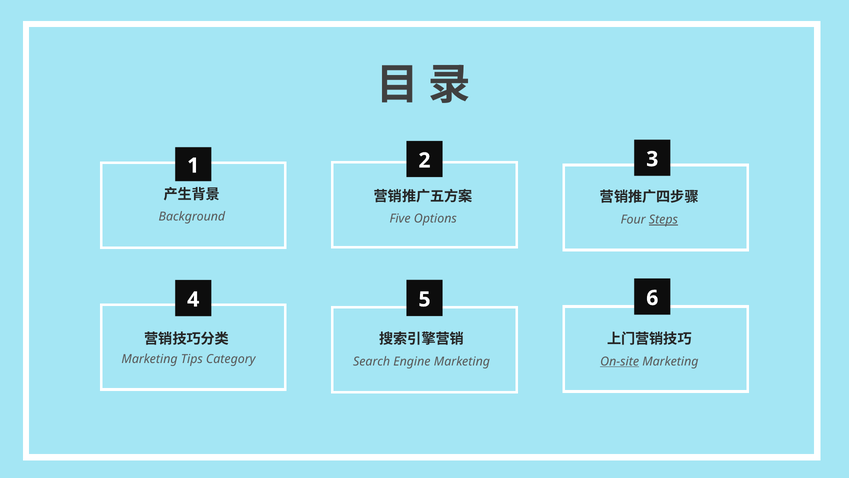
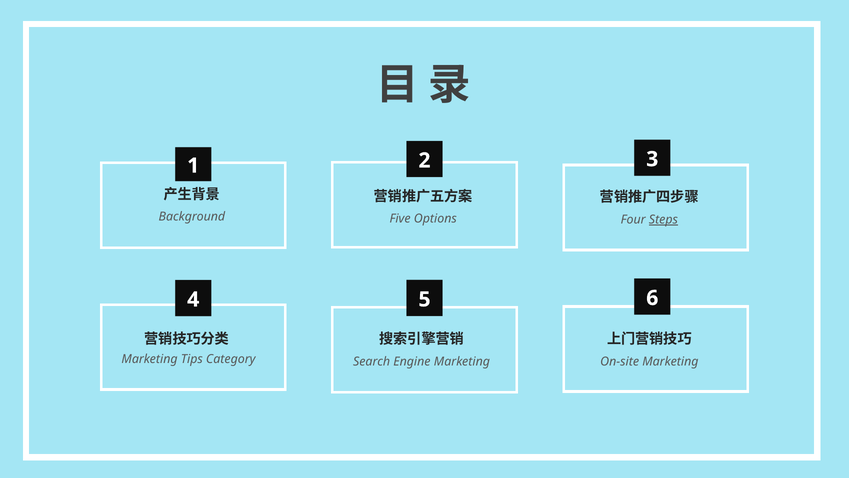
On-site underline: present -> none (620, 361)
